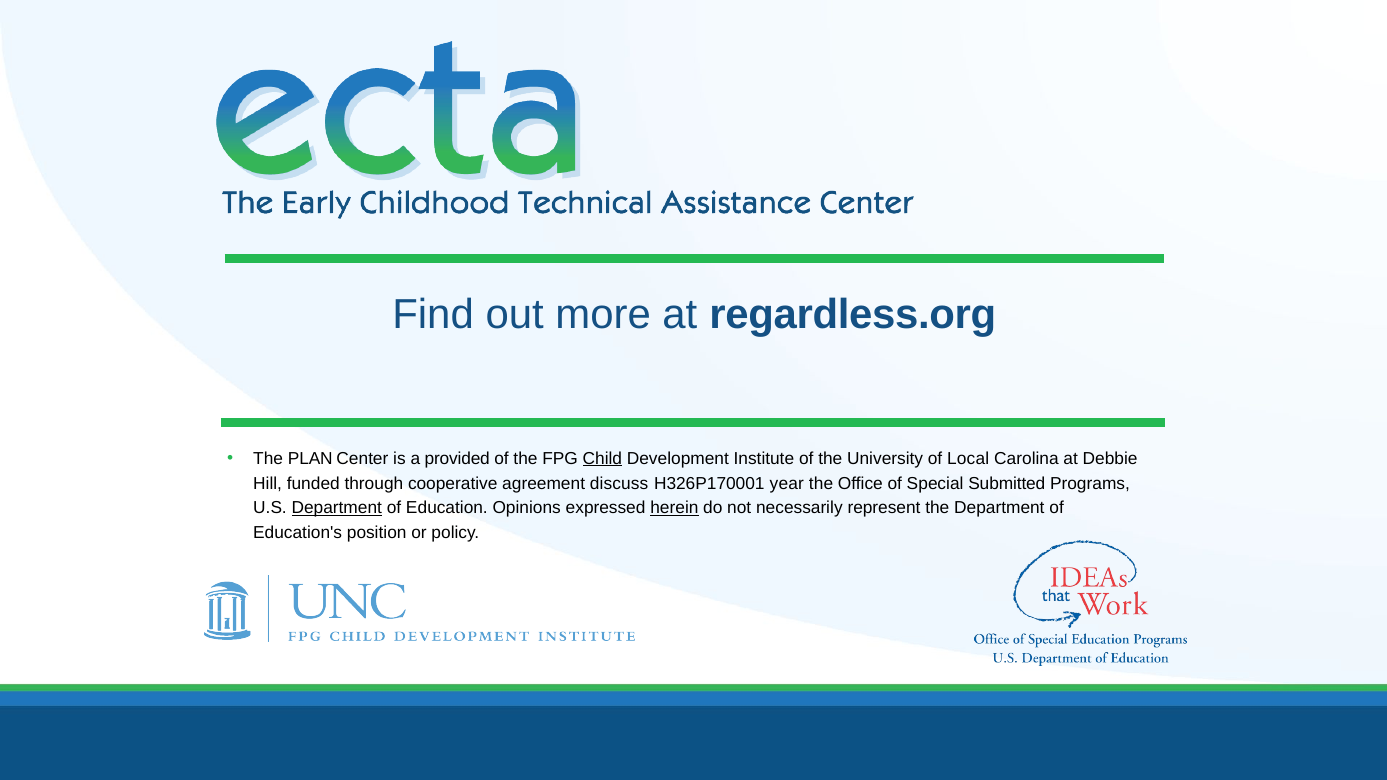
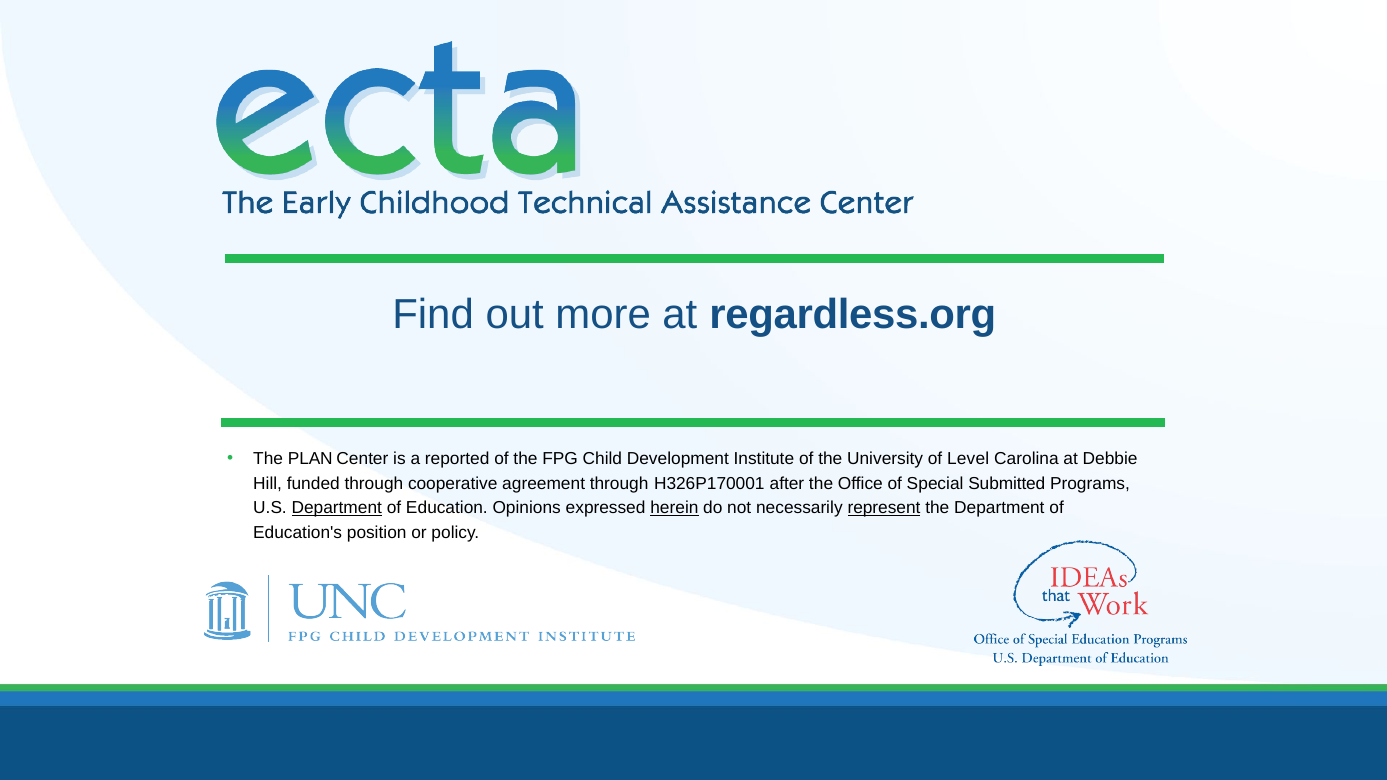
provided: provided -> reported (457, 459)
Child underline: present -> none (602, 459)
Local: Local -> Level (968, 459)
agreement discuss: discuss -> through (619, 483)
year: year -> after (787, 483)
represent underline: none -> present (884, 508)
